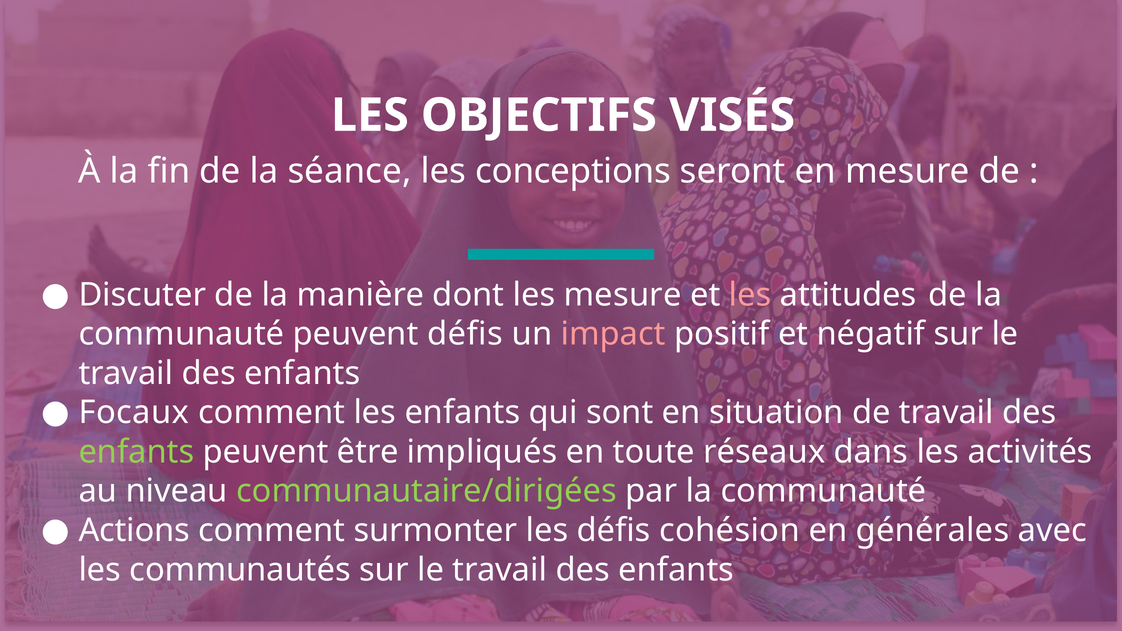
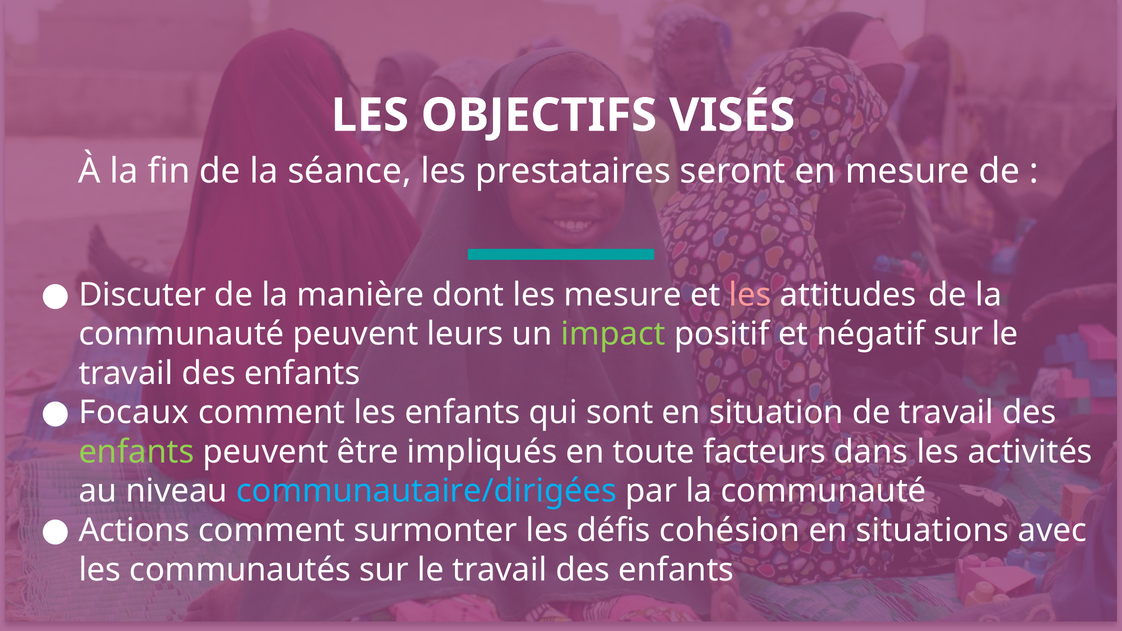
conceptions: conceptions -> prestataires (573, 171)
peuvent défis: défis -> leurs (465, 334)
impact colour: pink -> light green (613, 334)
réseaux: réseaux -> facteurs (764, 452)
communautaire/dirigées colour: light green -> light blue (426, 491)
générales: générales -> situations (933, 531)
